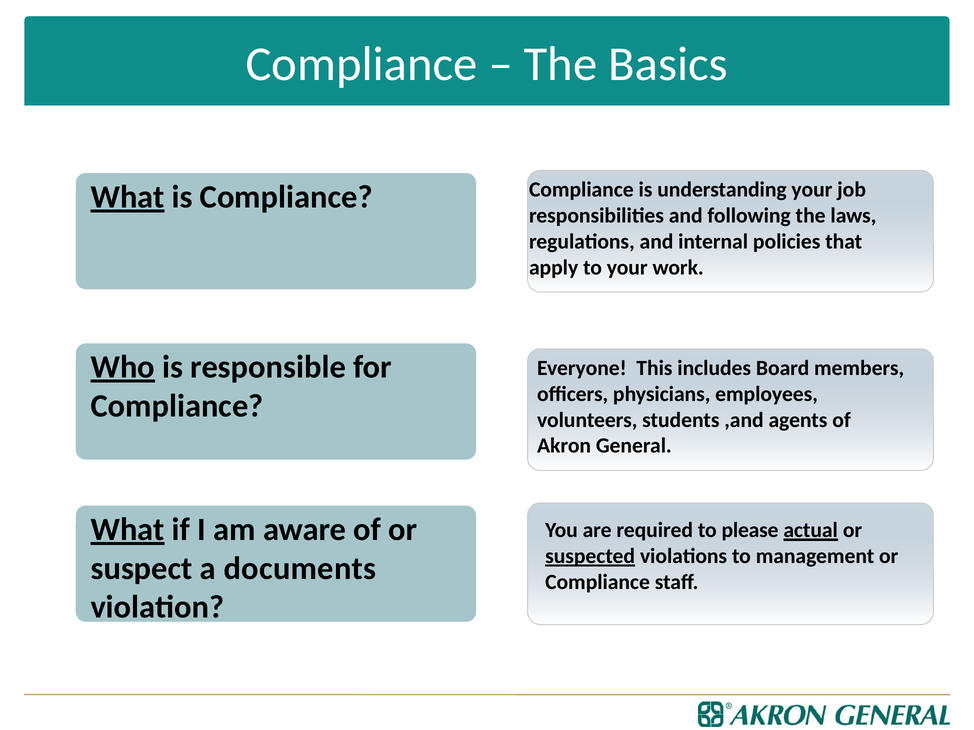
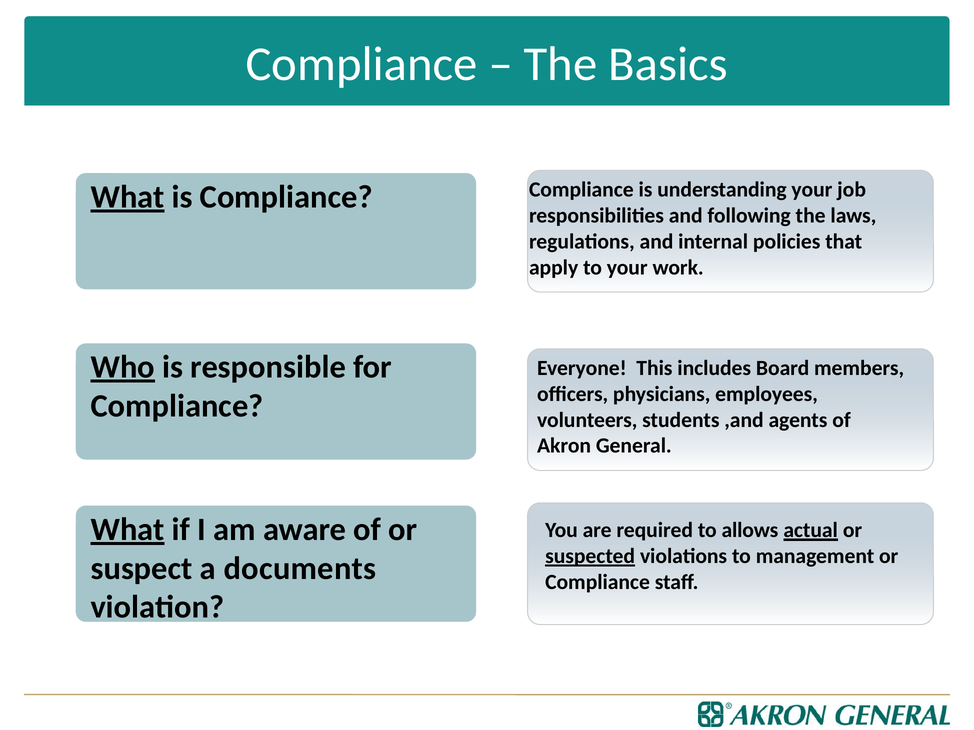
please: please -> allows (750, 531)
